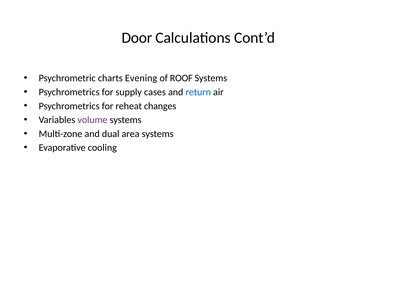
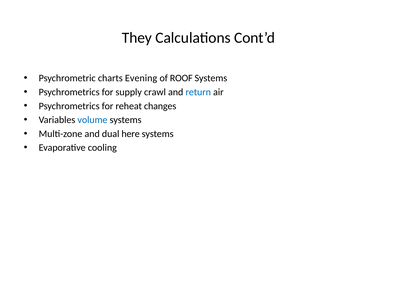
Door: Door -> They (137, 38)
cases: cases -> crawl (155, 92)
volume colour: purple -> blue (92, 120)
area: area -> here (131, 134)
